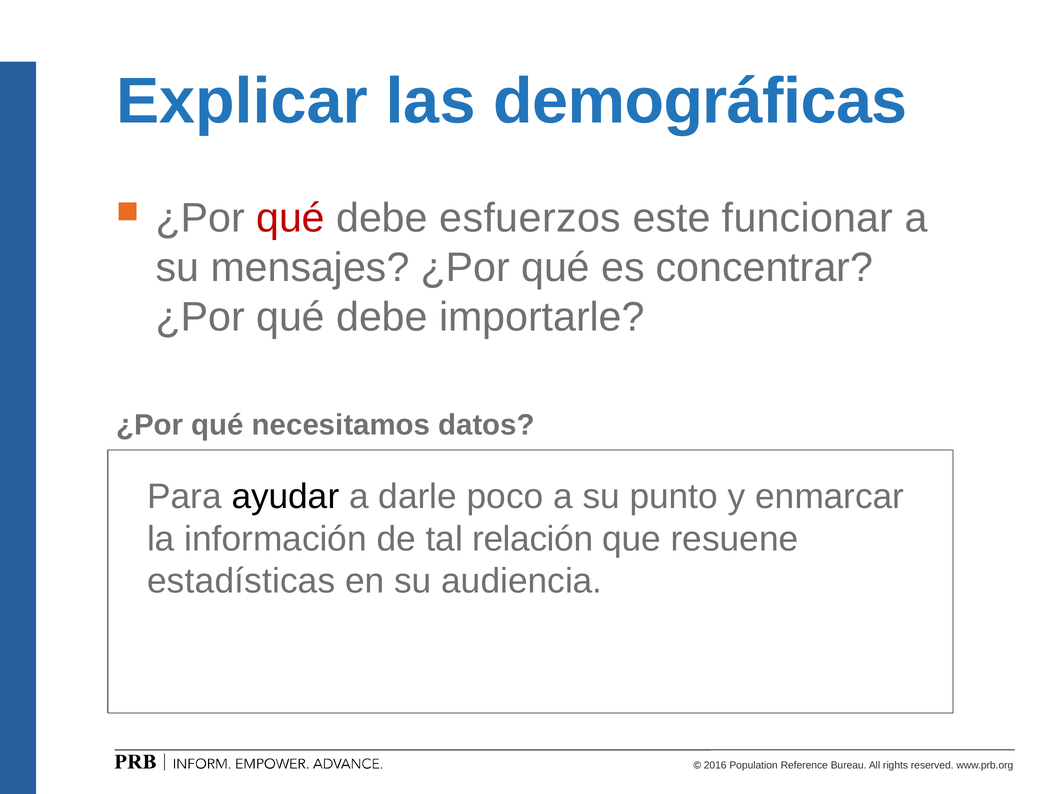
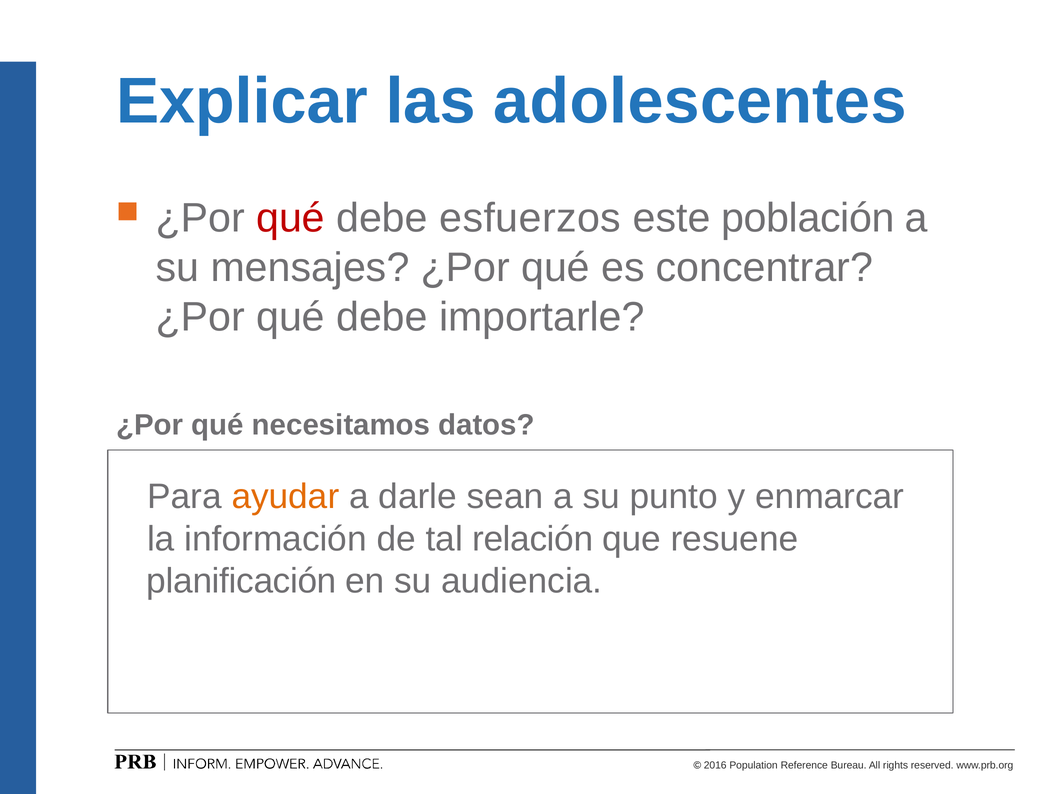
demográficas: demográficas -> adolescentes (700, 102)
funcionar: funcionar -> población (808, 218)
ayudar colour: black -> orange (285, 497)
poco: poco -> sean (505, 497)
estadísticas: estadísticas -> planificación (241, 581)
